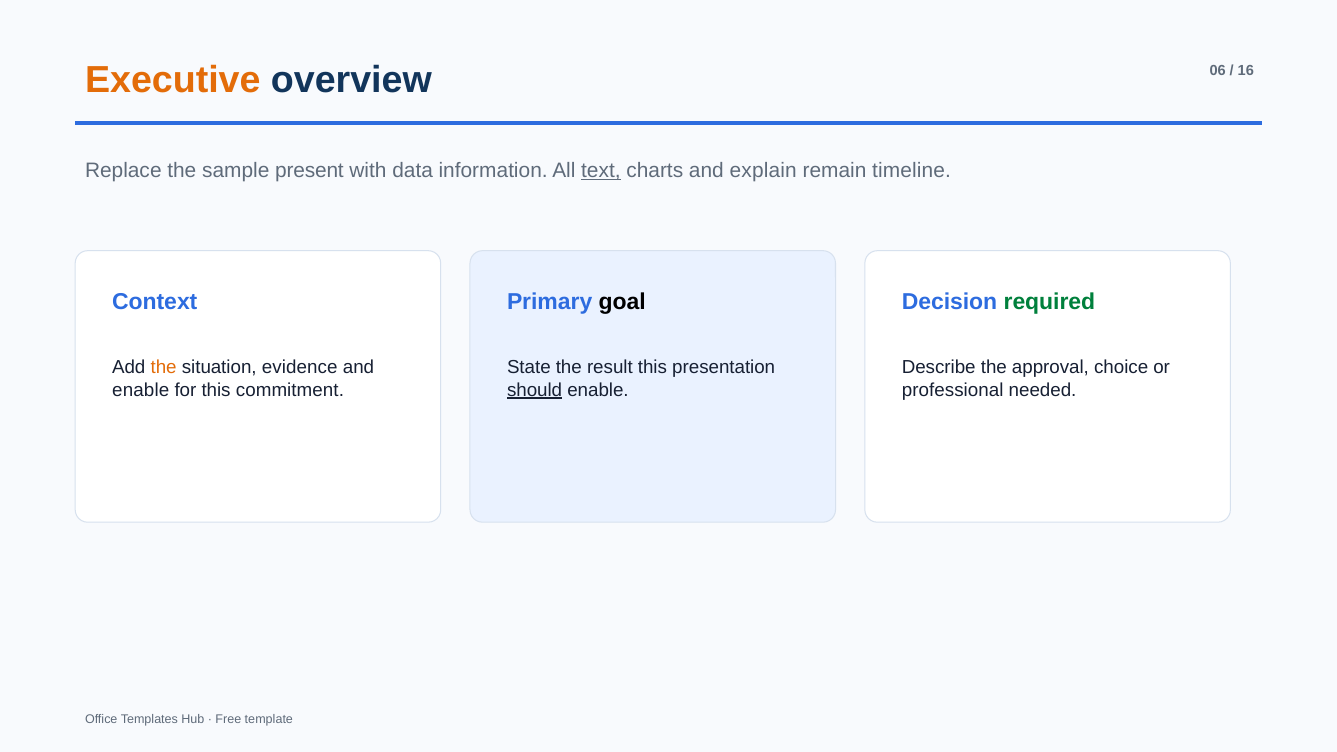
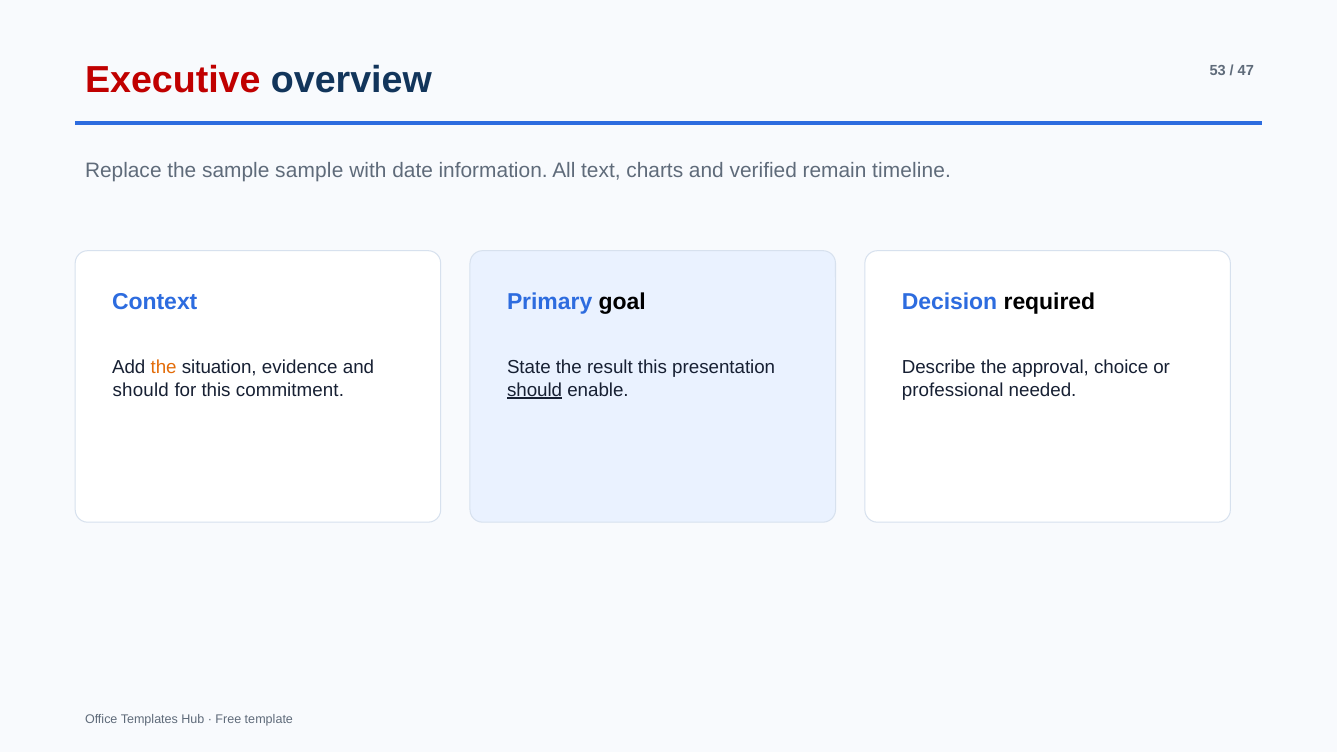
Executive colour: orange -> red (173, 80)
06: 06 -> 53 (1218, 71)
16: 16 -> 47 (1246, 71)
sample present: present -> sample (309, 170)
data: data -> date (413, 170)
text underline: present -> none (601, 170)
explain: explain -> verified (763, 170)
required colour: green -> black (1049, 302)
enable: enable -> should (141, 390)
